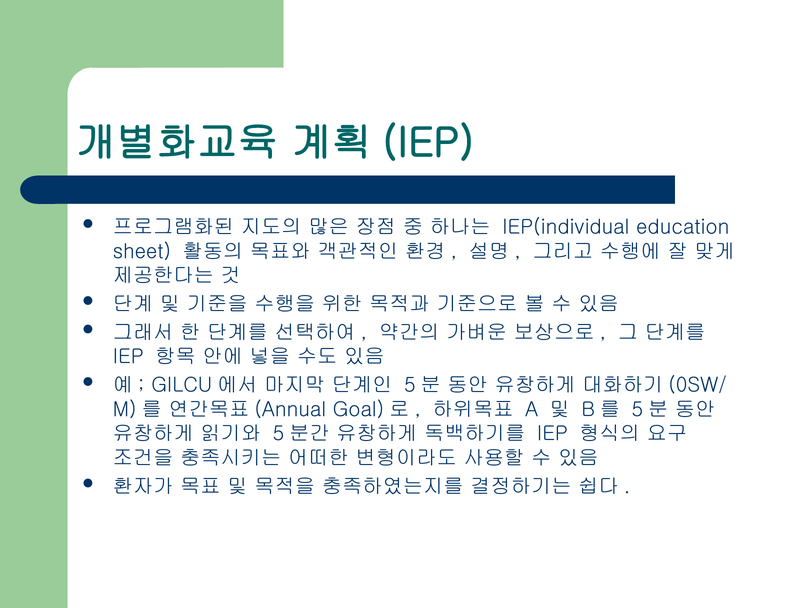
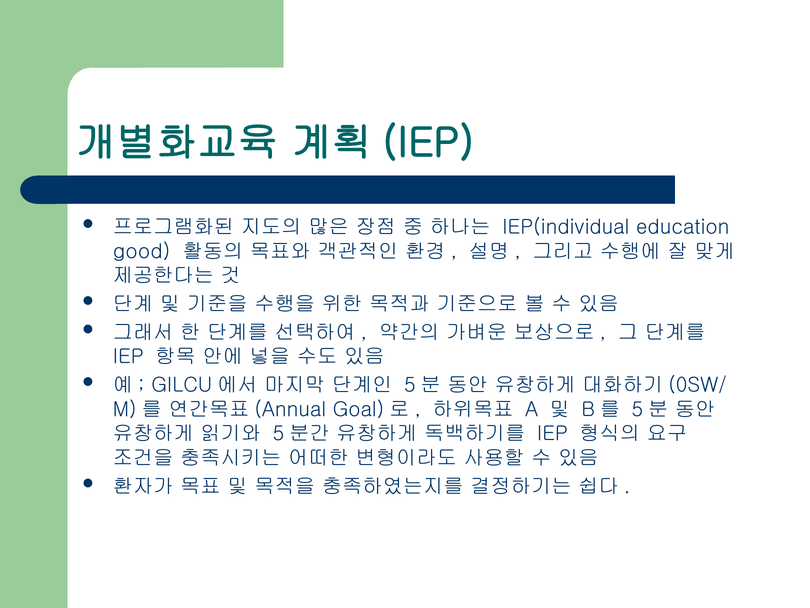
sheet: sheet -> good (142, 251)
